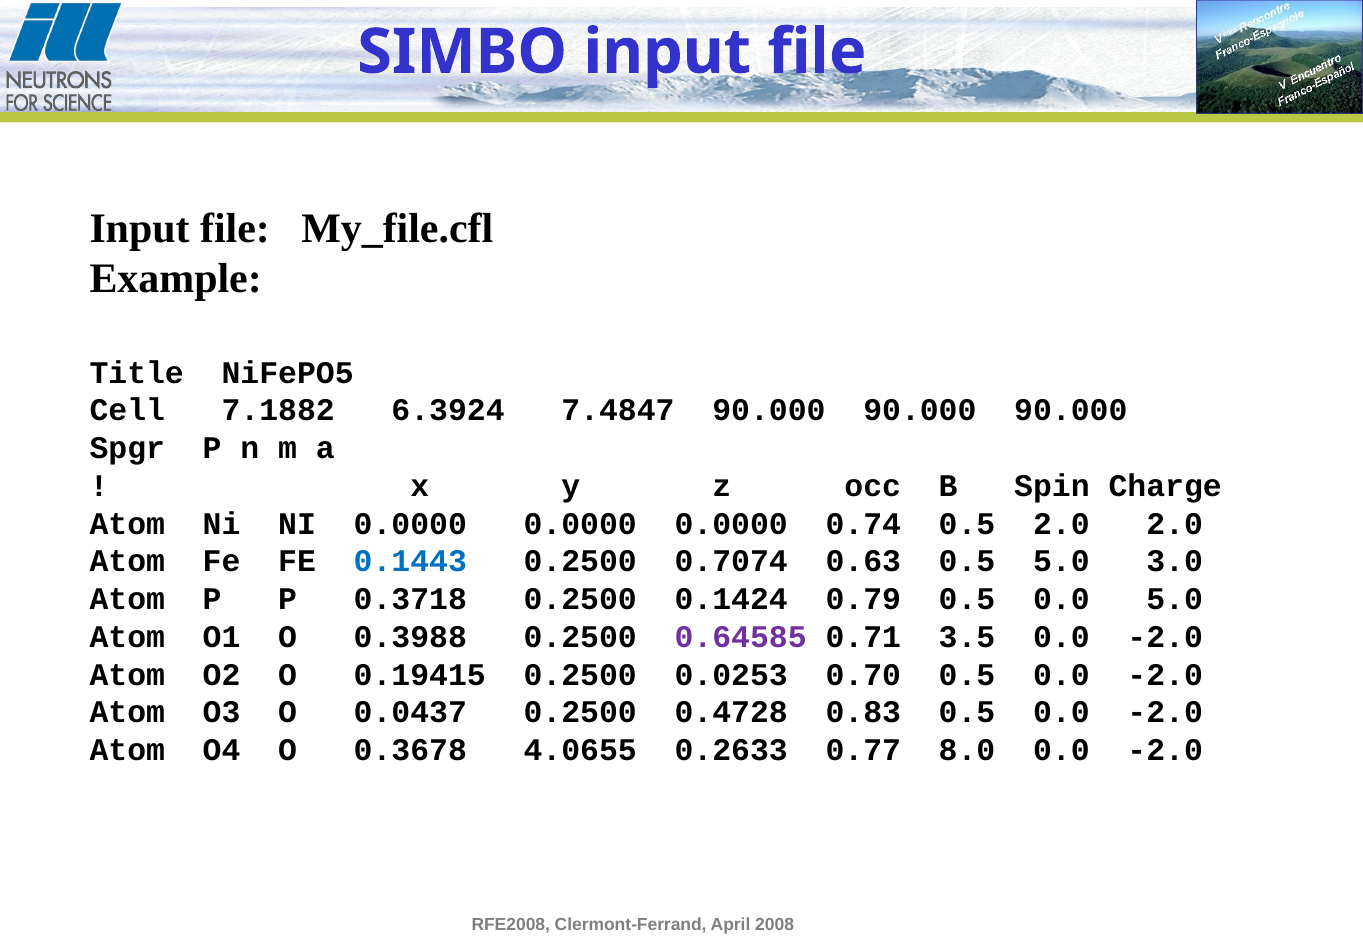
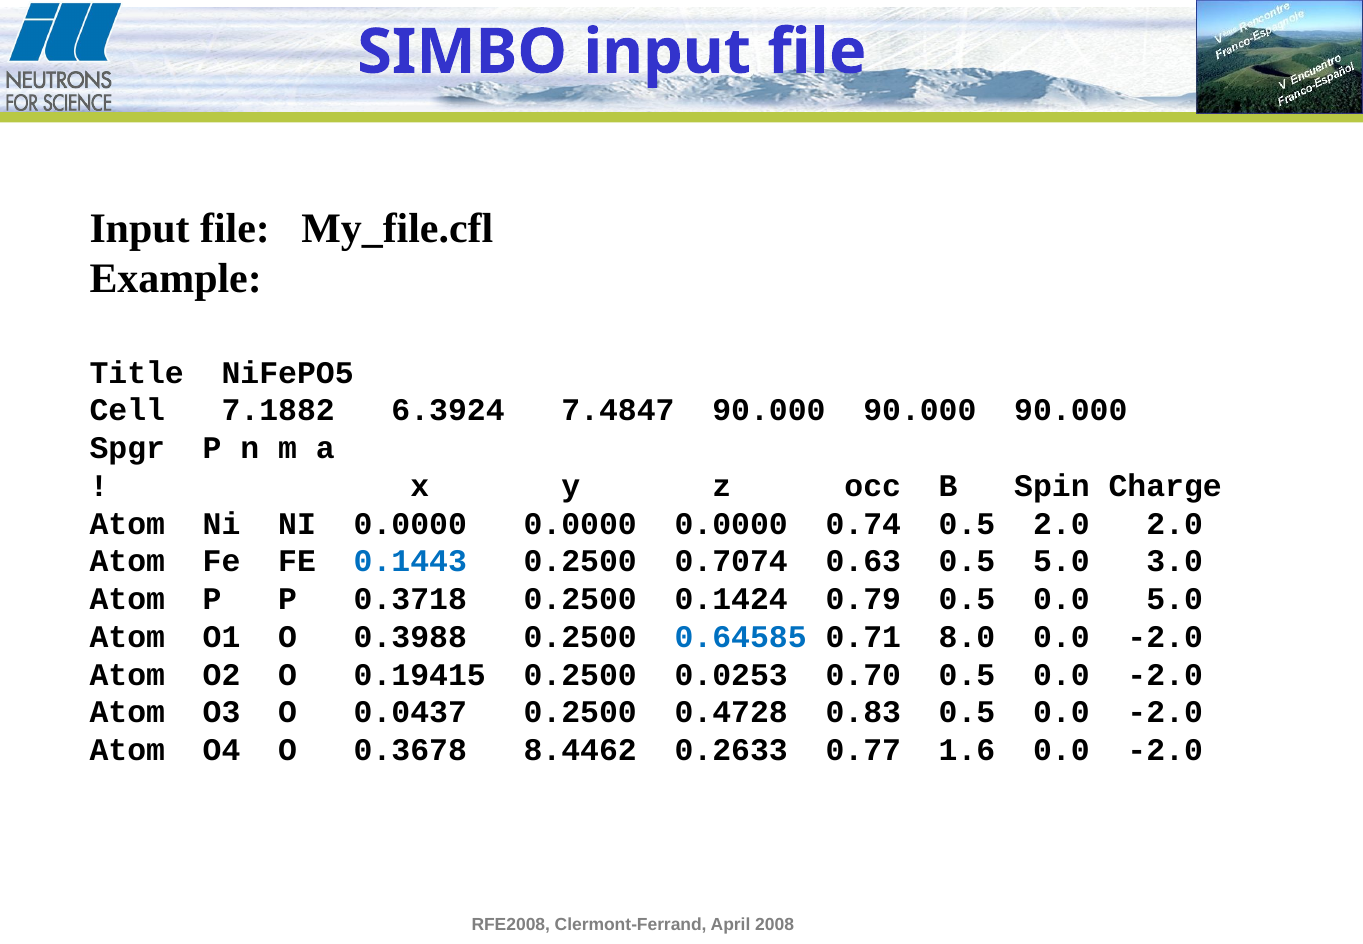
0.64585 colour: purple -> blue (741, 637)
3.5: 3.5 -> 8.0 (967, 637)
4.0655: 4.0655 -> 8.4462 (580, 750)
8.0: 8.0 -> 1.6 (967, 750)
